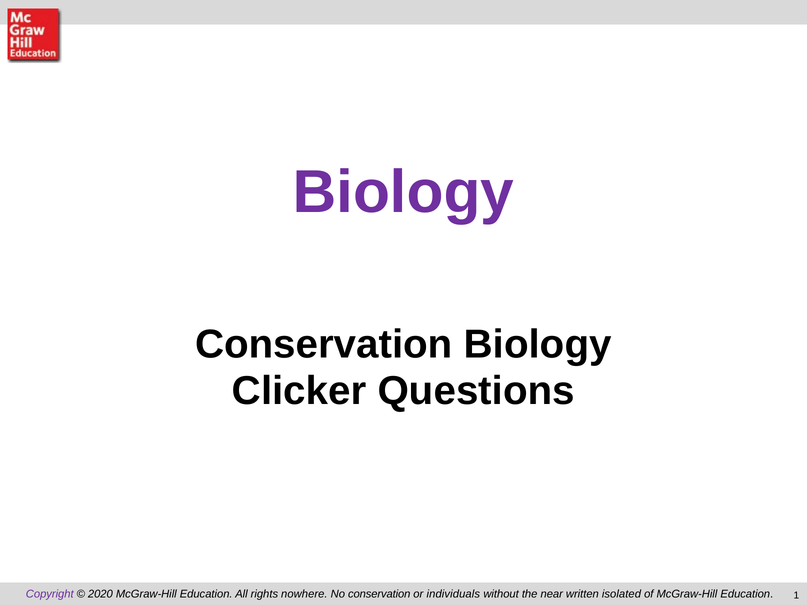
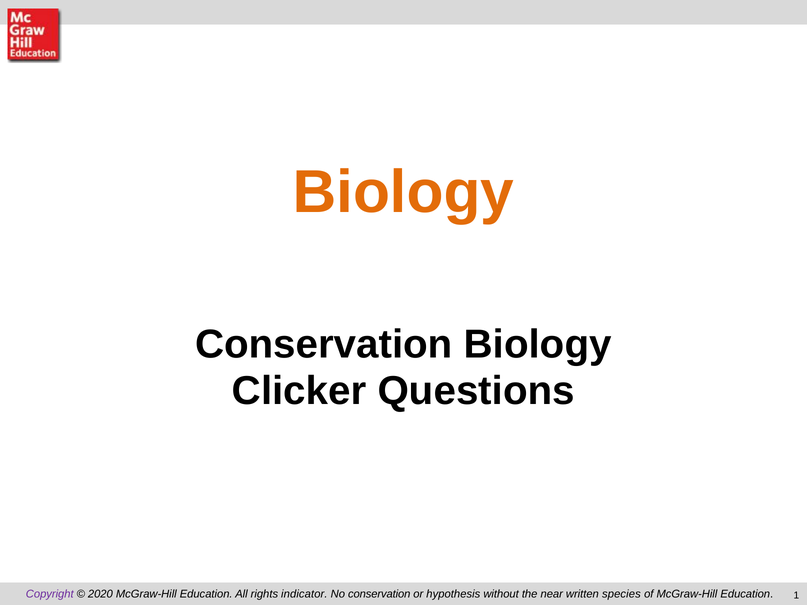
Biology colour: purple -> orange (403, 193)
nowhere: nowhere -> indicator (304, 595)
individuals: individuals -> hypothesis (453, 595)
isolated: isolated -> species (621, 595)
